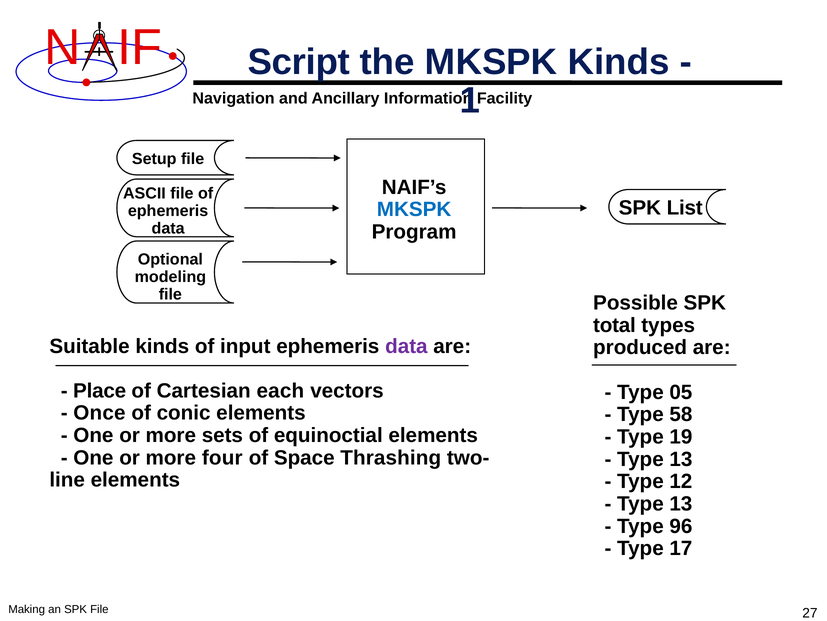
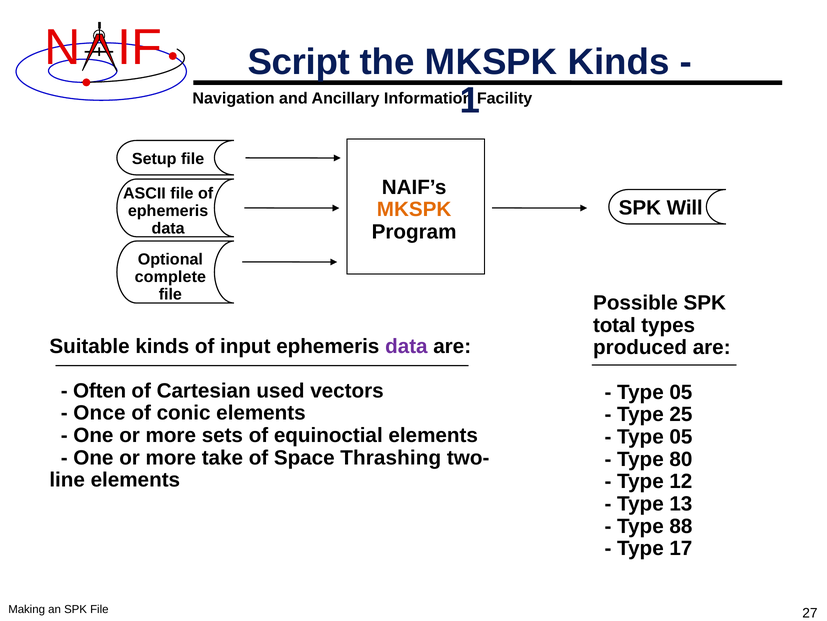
List: List -> Will (685, 208)
MKSPK colour: blue -> orange (414, 209)
modeling: modeling -> complete (170, 277)
Place: Place -> Often (100, 391)
each: each -> used (280, 391)
58: 58 -> 25 (681, 414)
19: 19 -> 05 (681, 437)
four: four -> take (222, 457)
13: 13 -> 80 (681, 459)
96: 96 -> 88 (681, 526)
